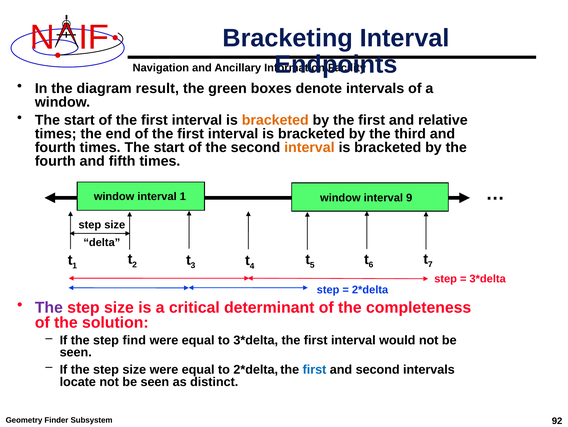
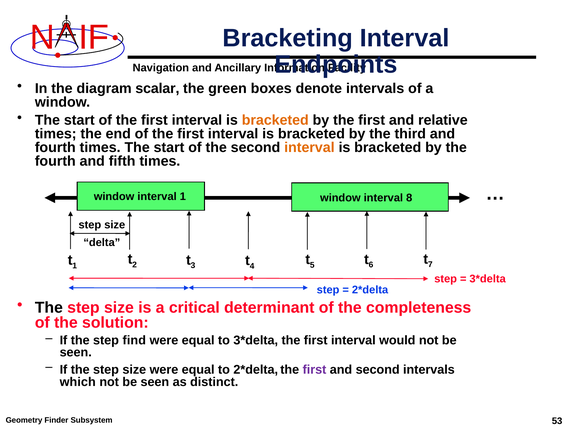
result: result -> scalar (157, 88)
9: 9 -> 8 (409, 197)
The colour: purple -> black (49, 307)
first colour: blue -> purple (314, 369)
locate: locate -> which (78, 381)
92: 92 -> 53 (557, 420)
